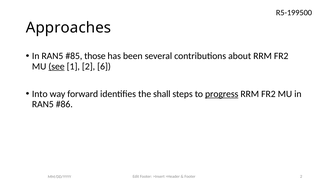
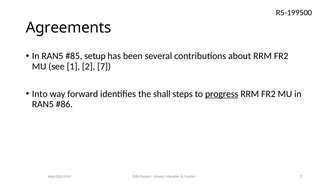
Approaches: Approaches -> Agreements (69, 28)
those: those -> setup (95, 56)
see underline: present -> none (57, 66)
6: 6 -> 7 (104, 66)
